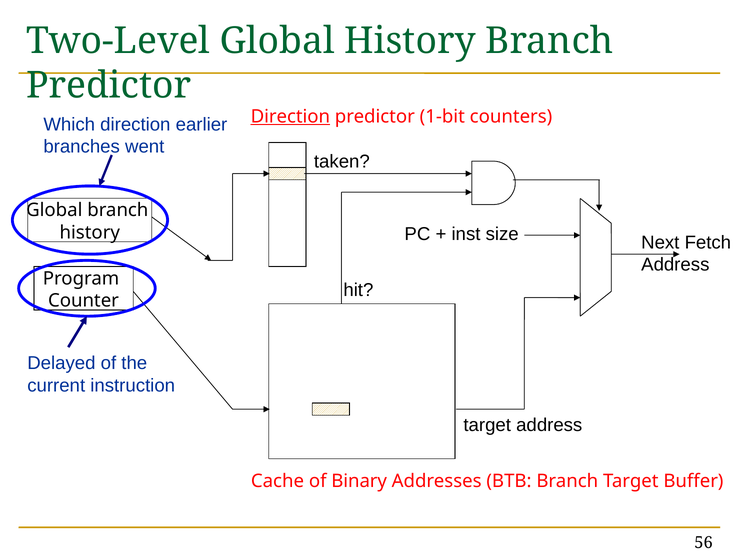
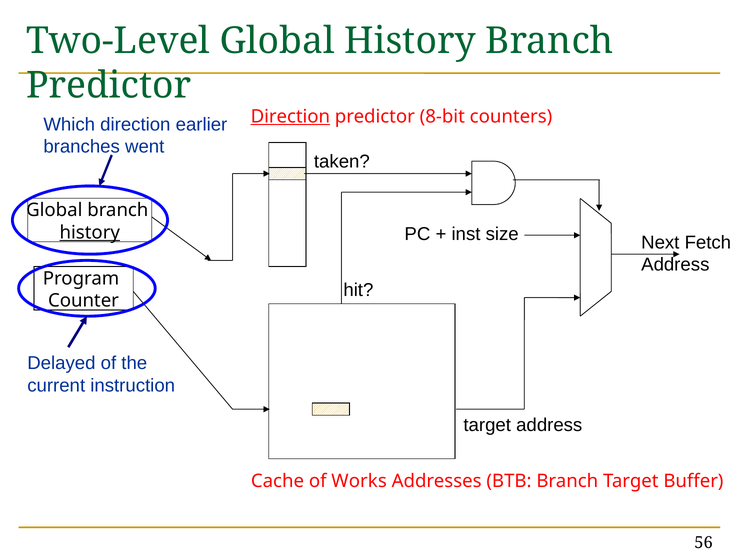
1-bit: 1-bit -> 8-bit (442, 117)
history underline: none -> present (90, 233)
Binary: Binary -> Works (359, 482)
